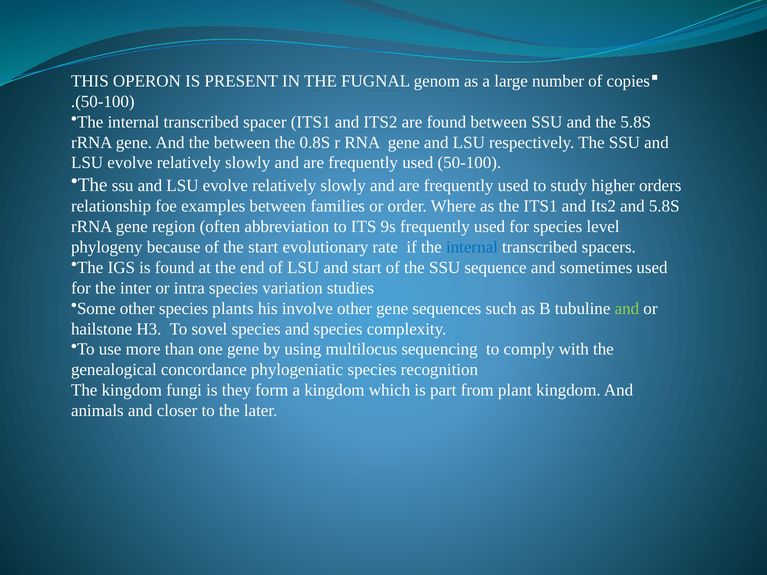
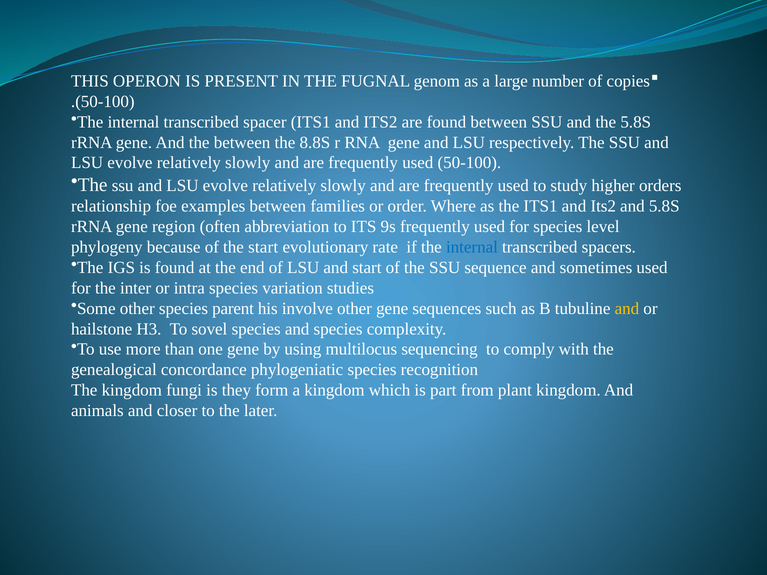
0.8S: 0.8S -> 8.8S (315, 142)
plants: plants -> parent (233, 309)
and colour: light green -> yellow (627, 309)
